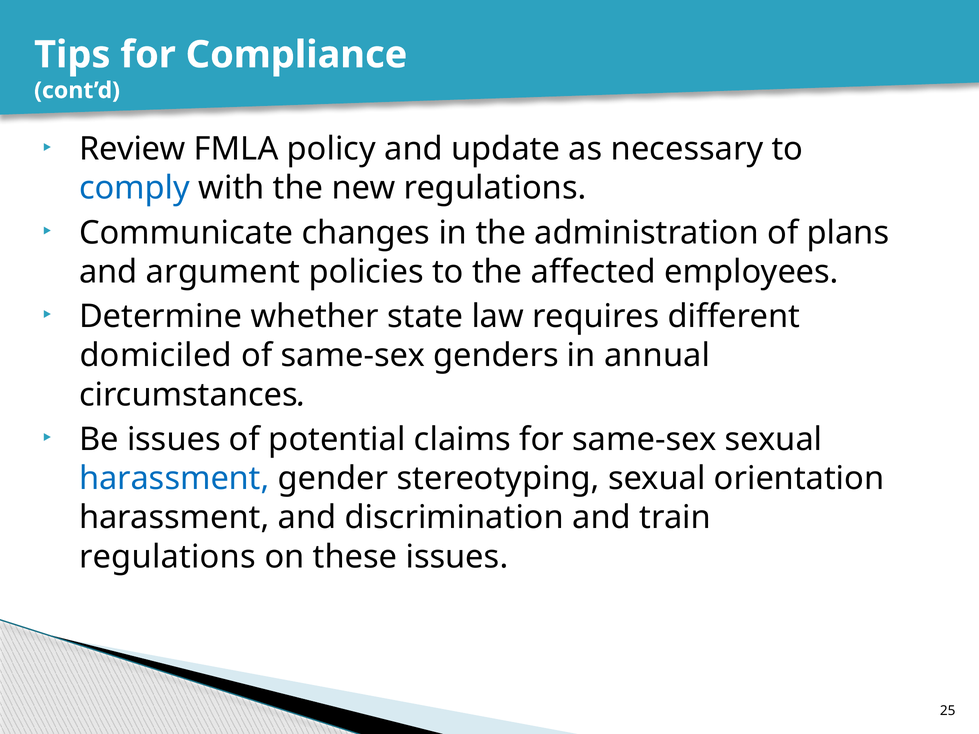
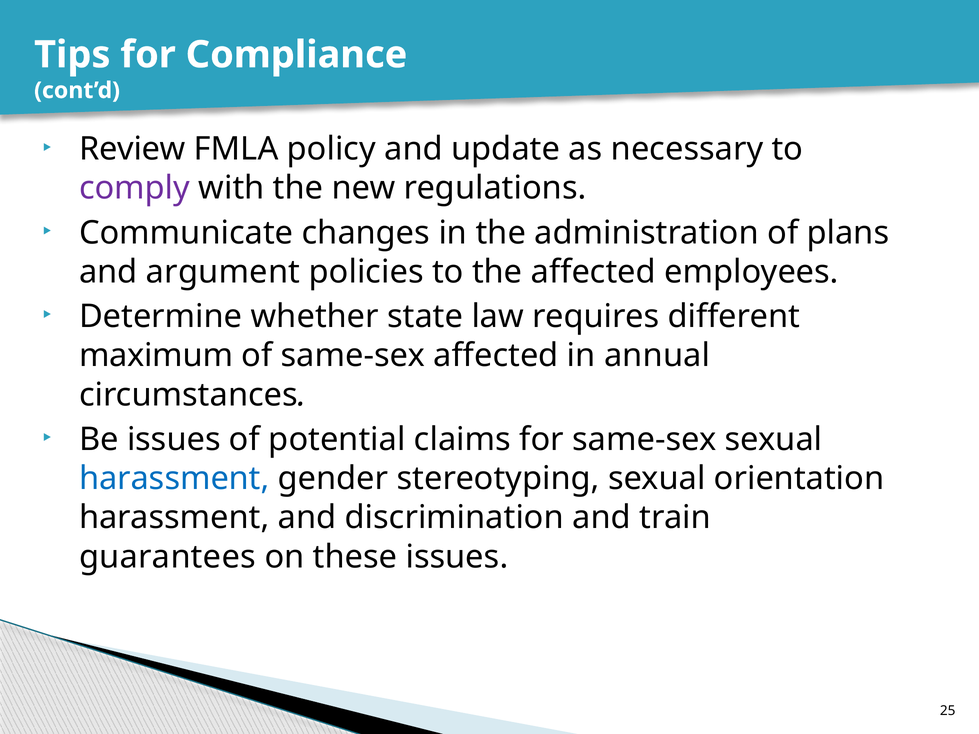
comply colour: blue -> purple (135, 188)
domiciled: domiciled -> maximum (156, 356)
same-sex genders: genders -> affected (496, 356)
regulations: regulations -> guarantees (167, 557)
